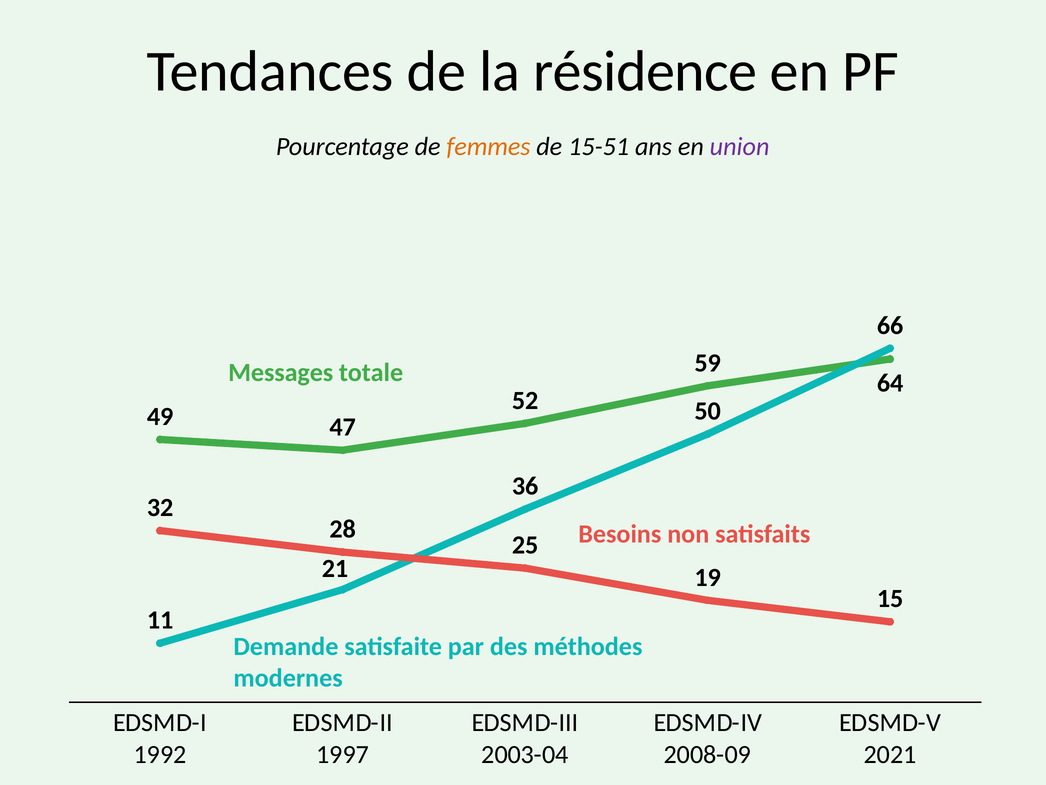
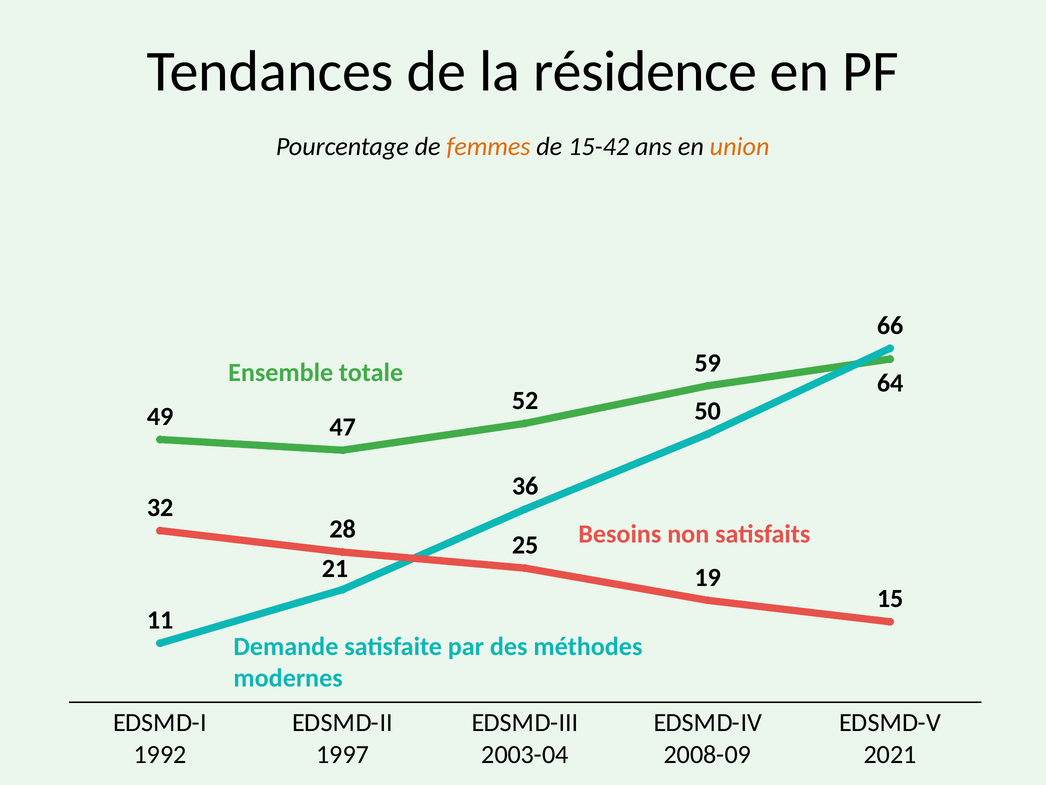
15-51: 15-51 -> 15-42 (599, 146)
union colour: purple -> orange (740, 146)
Messages: Messages -> Ensemble (281, 373)
